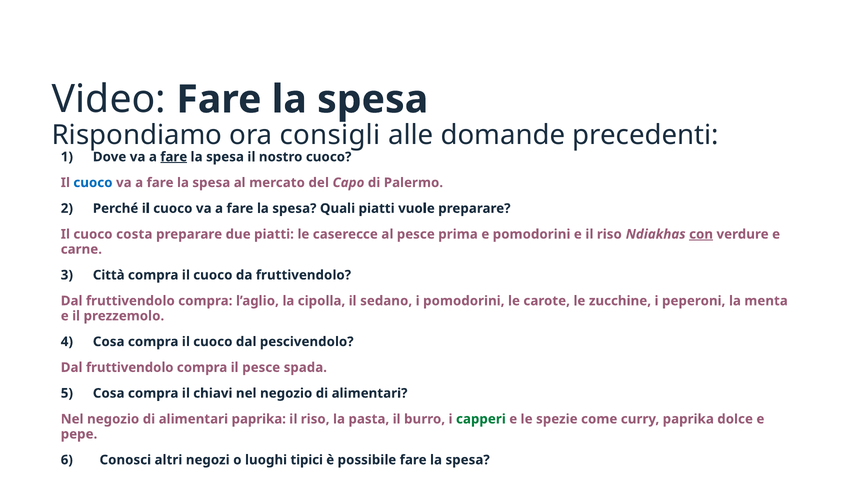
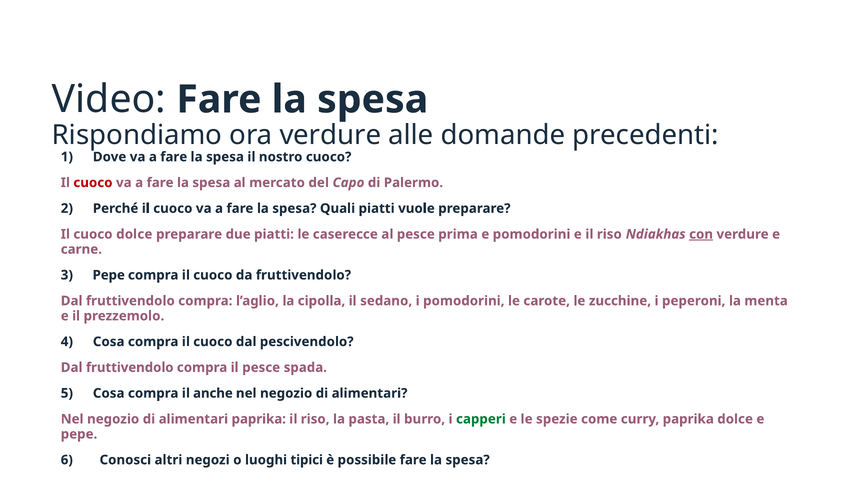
ora consigli: consigli -> verdure (330, 135)
fare underline: present -> none (174, 157)
cuoco colour: blue -> red (93, 183)
cuoco costa: costa -> dolce (134, 234)
Città: Città -> Pepe (109, 275)
chiavi: chiavi -> anche (213, 394)
